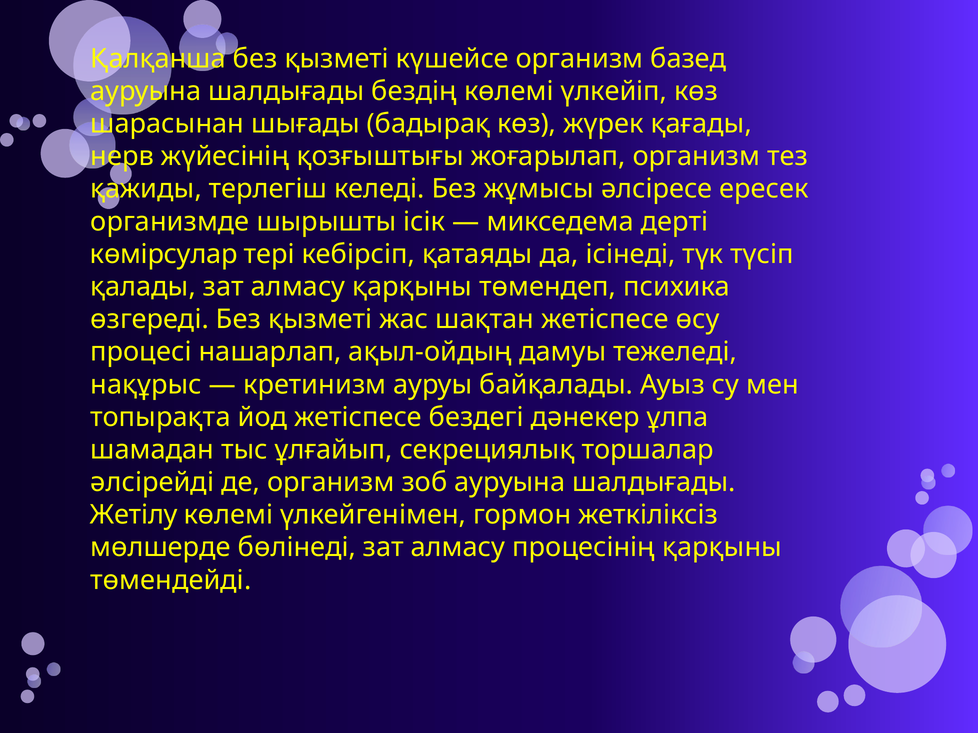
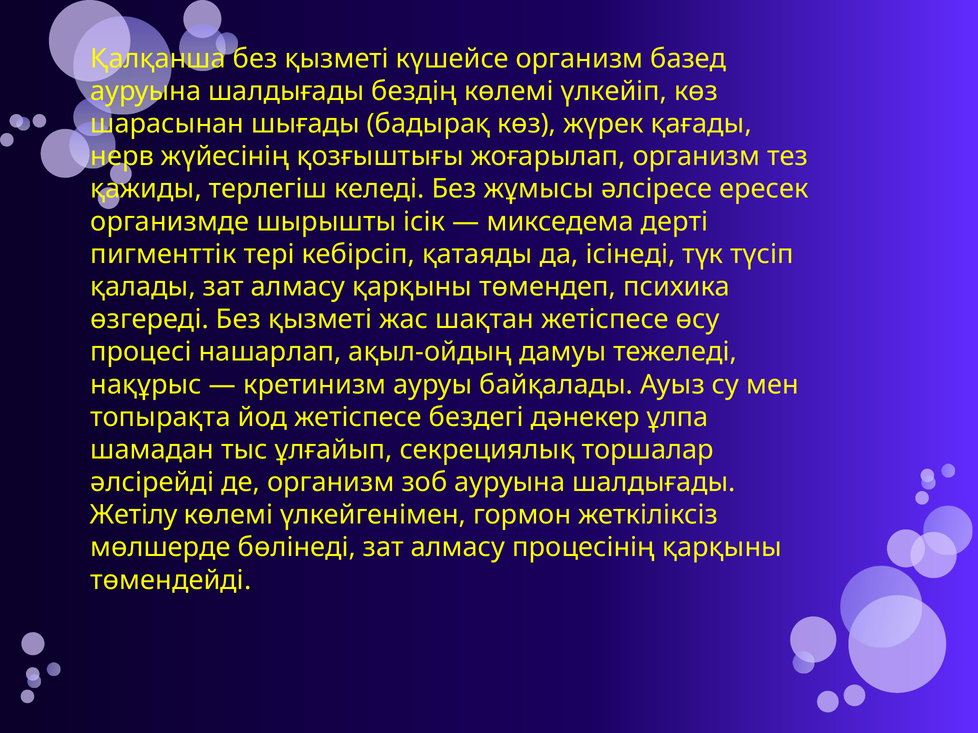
көмірсулар: көмірсулар -> пигменттік (164, 254)
